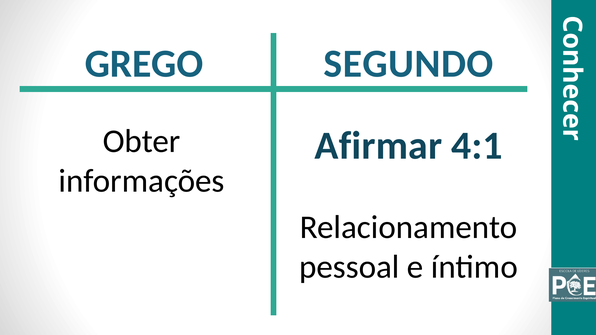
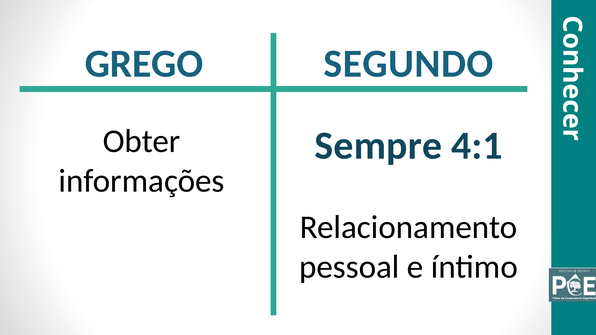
Afirmar: Afirmar -> Sempre (378, 146)
